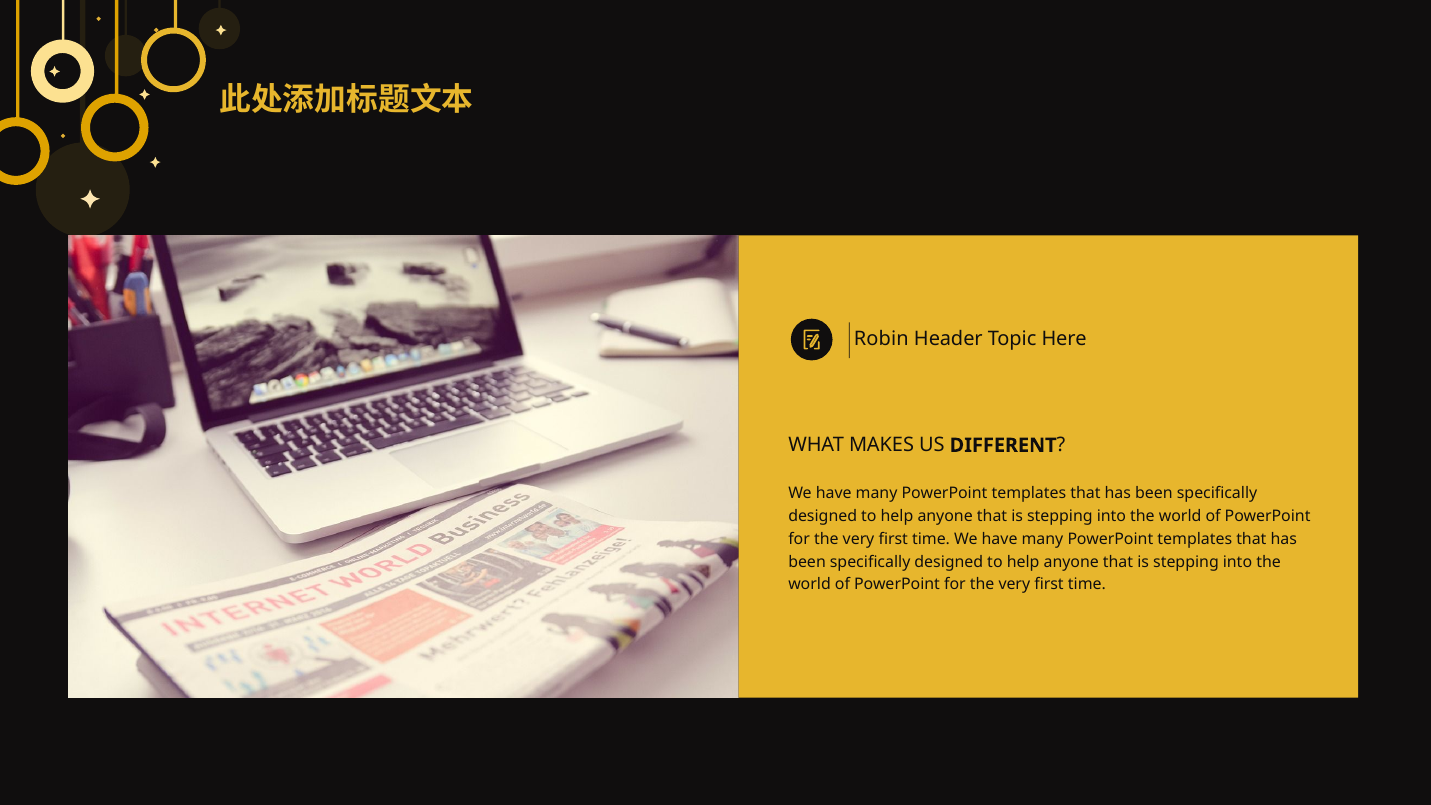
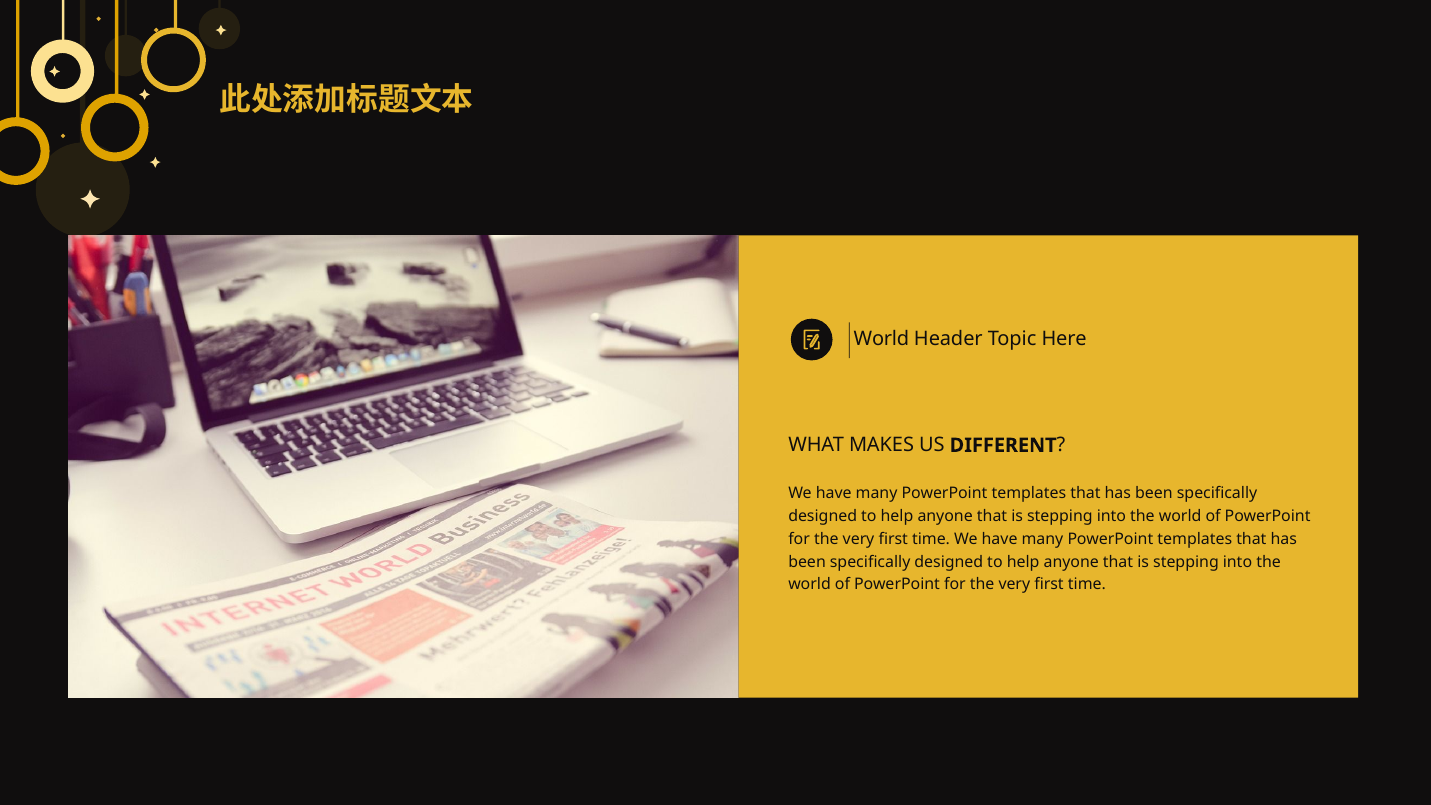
Robin: Robin -> World (881, 339)
